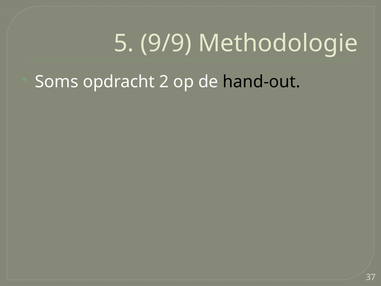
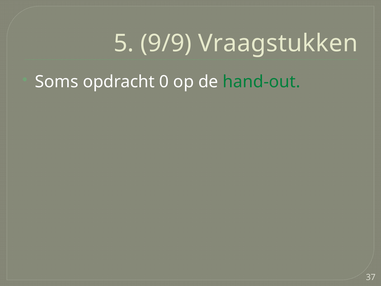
Methodologie: Methodologie -> Vraagstukken (278, 43)
2: 2 -> 0 (164, 82)
hand-out colour: black -> green (262, 82)
